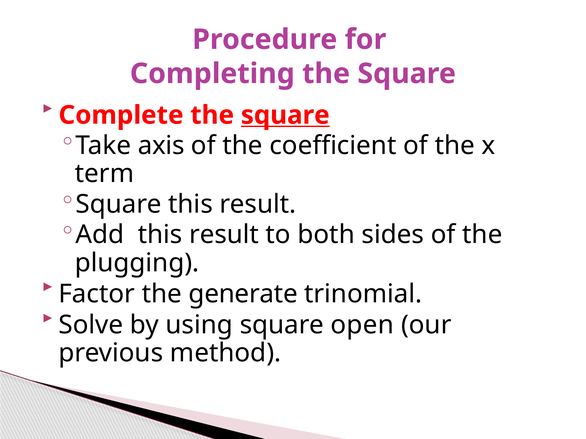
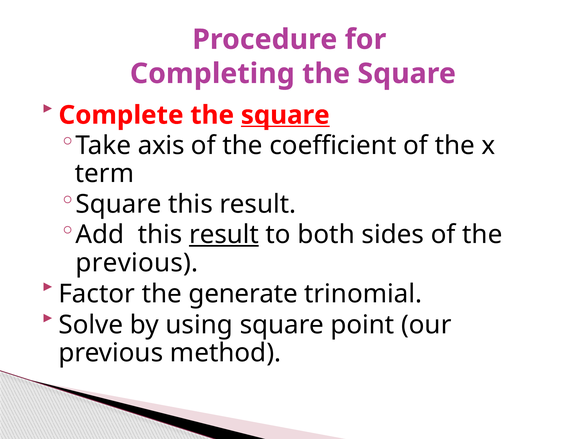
result underline: none -> present (224, 235)
plugging: plugging -> previous (137, 263)
open: open -> point (362, 325)
